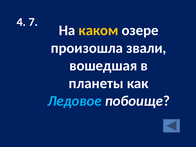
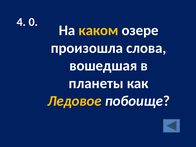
7: 7 -> 0 (33, 22)
звали: звали -> слова (146, 48)
Ледовое colour: light blue -> yellow (74, 101)
